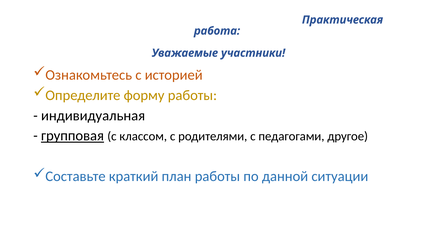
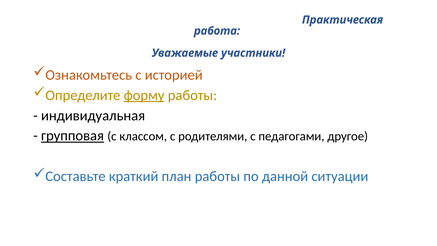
форму underline: none -> present (144, 95)
